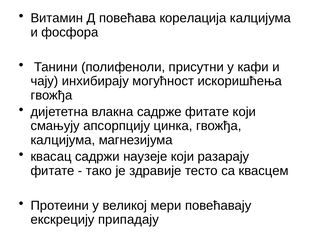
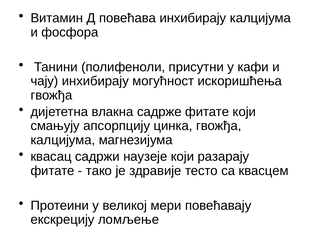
повећава корелација: корелација -> инхибирају (193, 18)
припадају: припадају -> ломљење (129, 219)
